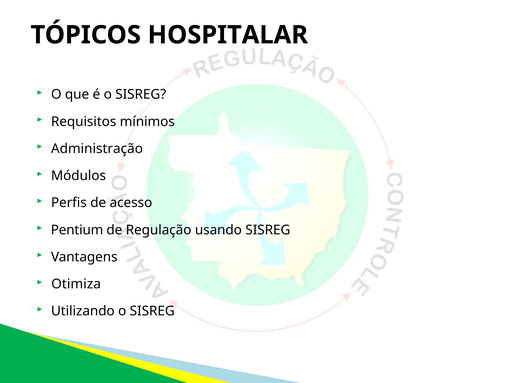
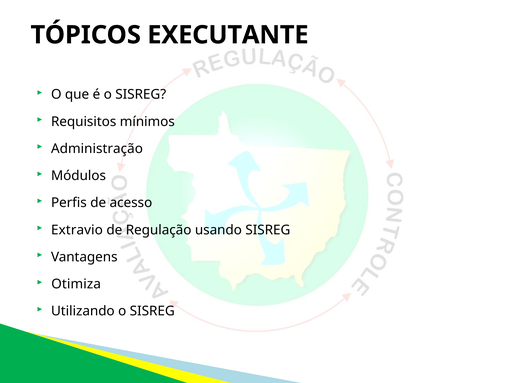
HOSPITALAR: HOSPITALAR -> EXECUTANTE (228, 35)
Pentium: Pentium -> Extravio (77, 230)
